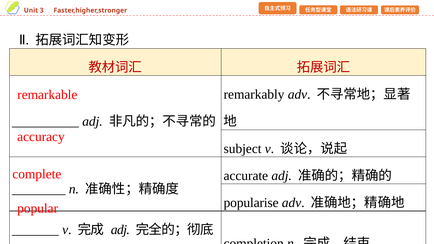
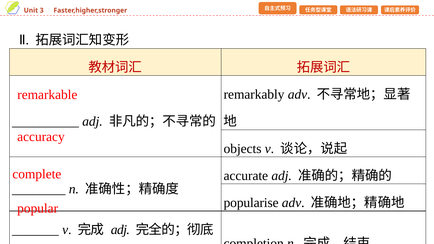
subject: subject -> objects (243, 149)
